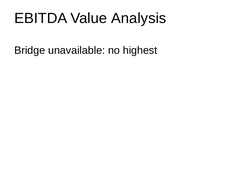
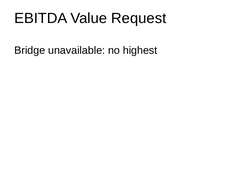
Analysis: Analysis -> Request (139, 18)
